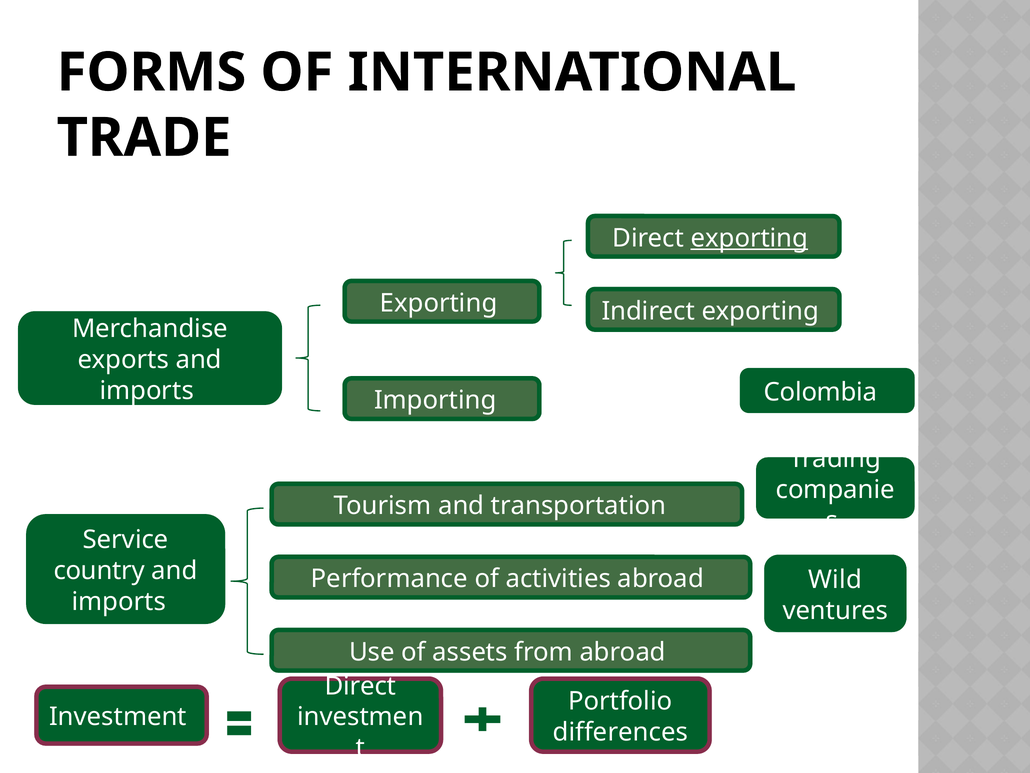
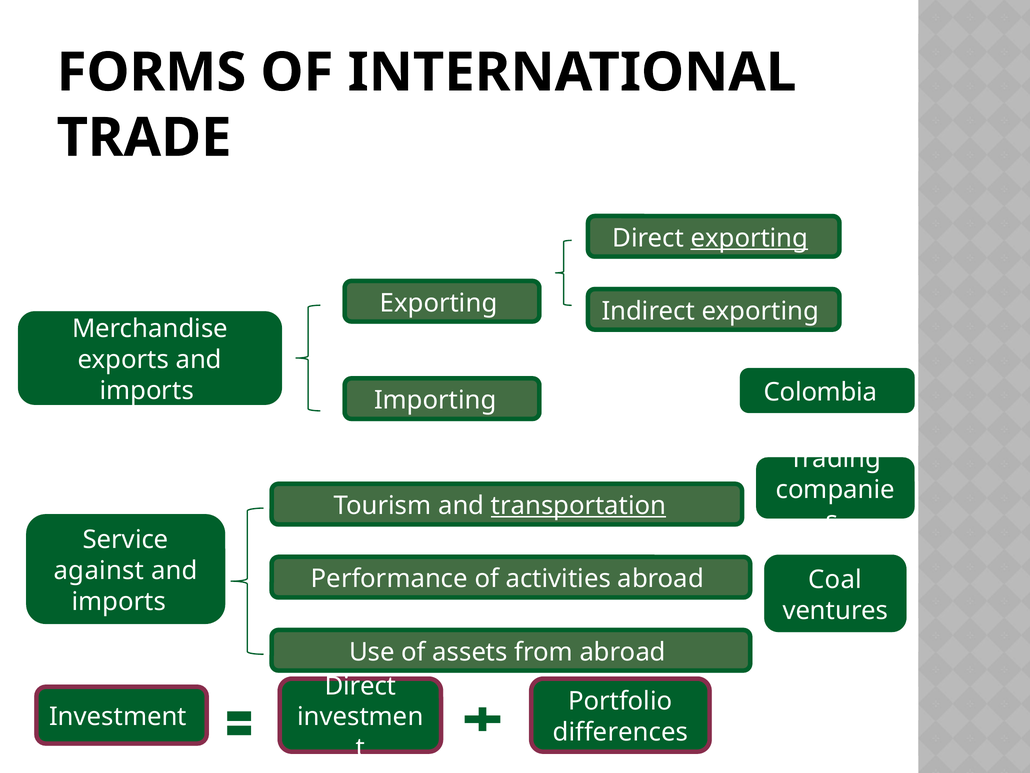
transportation underline: none -> present (579, 506)
country: country -> against (99, 570)
Wild: Wild -> Coal (835, 579)
